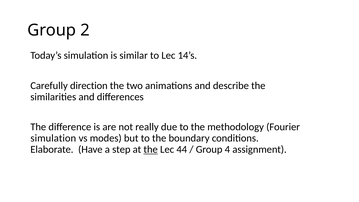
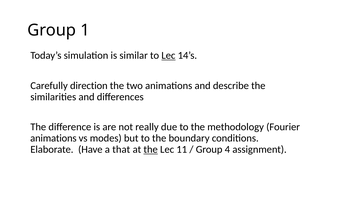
2: 2 -> 1 (85, 30)
Lec underline: none -> present (168, 55)
simulation: simulation -> animations (53, 138)
step: step -> that (121, 149)
44: 44 -> 11 (182, 149)
